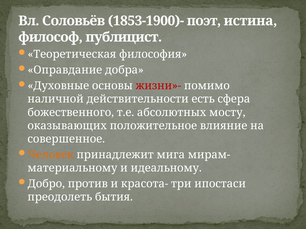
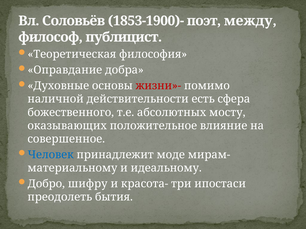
истина: истина -> между (250, 21)
Человек colour: orange -> blue (51, 155)
мига: мига -> моде (171, 155)
против: против -> шифру (88, 184)
